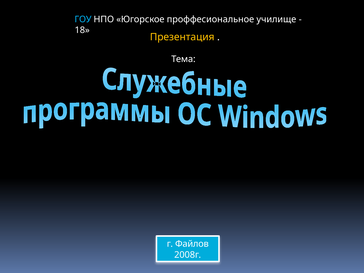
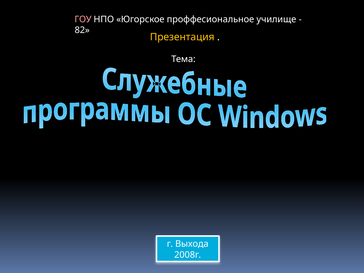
ГОУ colour: light blue -> pink (83, 19)
18: 18 -> 82 (82, 30)
Файлов: Файлов -> Выхода (192, 244)
